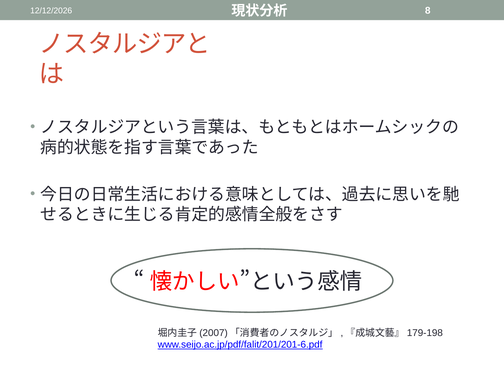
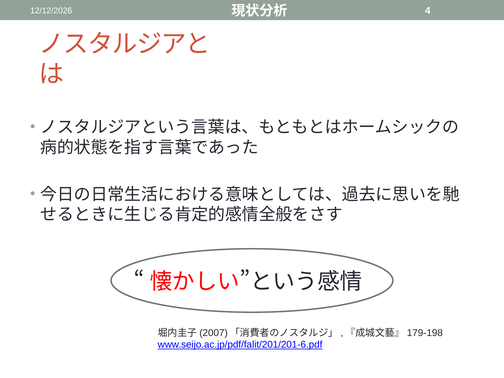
8: 8 -> 4 (428, 11)
